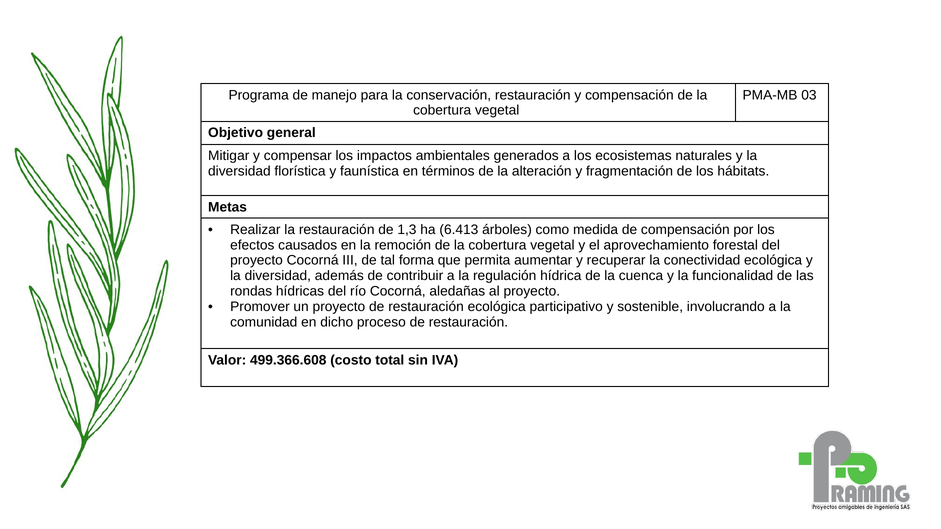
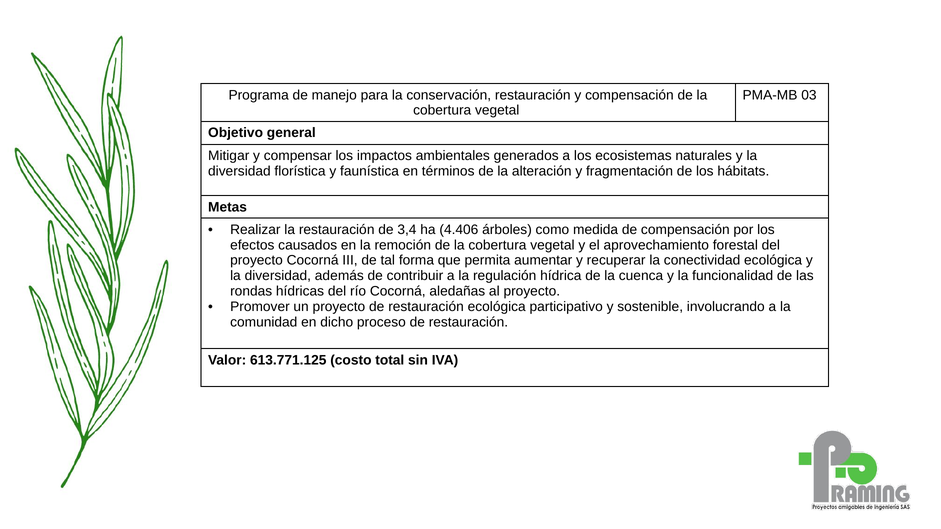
1,3: 1,3 -> 3,4 (407, 230)
6.413: 6.413 -> 4.406 (459, 230)
499.366.608: 499.366.608 -> 613.771.125 (288, 360)
